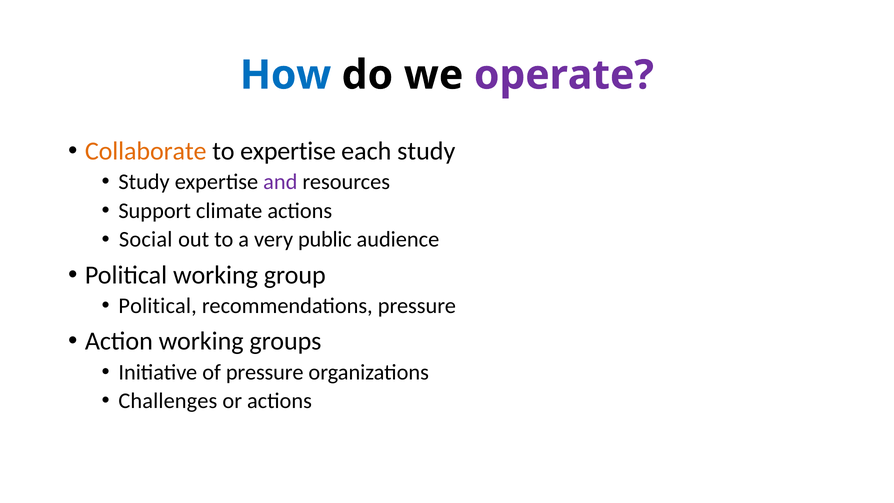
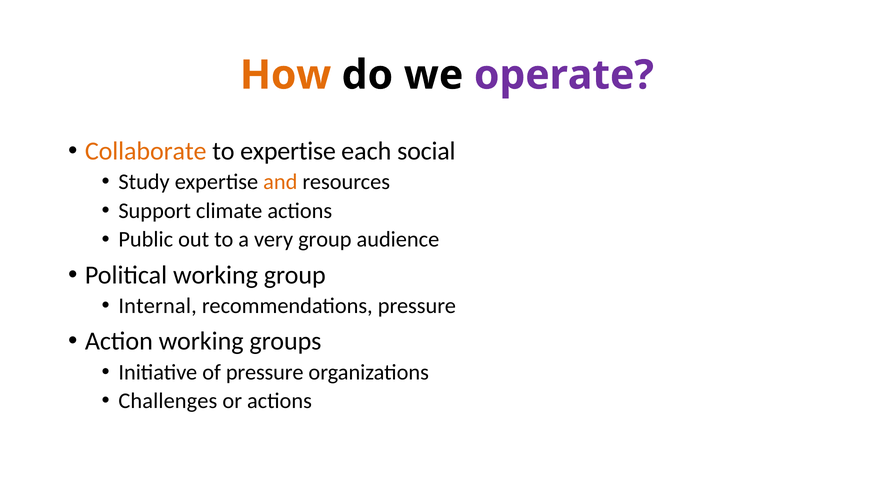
How colour: blue -> orange (286, 75)
each study: study -> social (426, 151)
and colour: purple -> orange (280, 182)
Social: Social -> Public (146, 240)
very public: public -> group (325, 240)
Political: Political -> Internal (158, 306)
